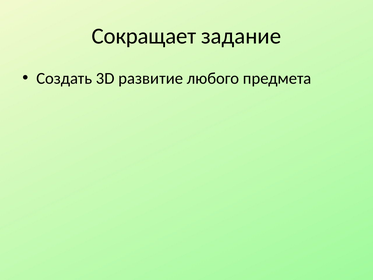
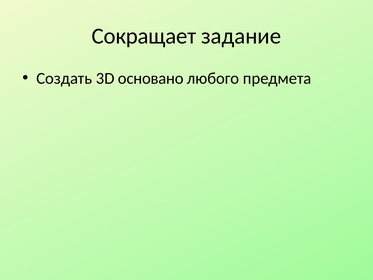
развитие: развитие -> основано (151, 78)
